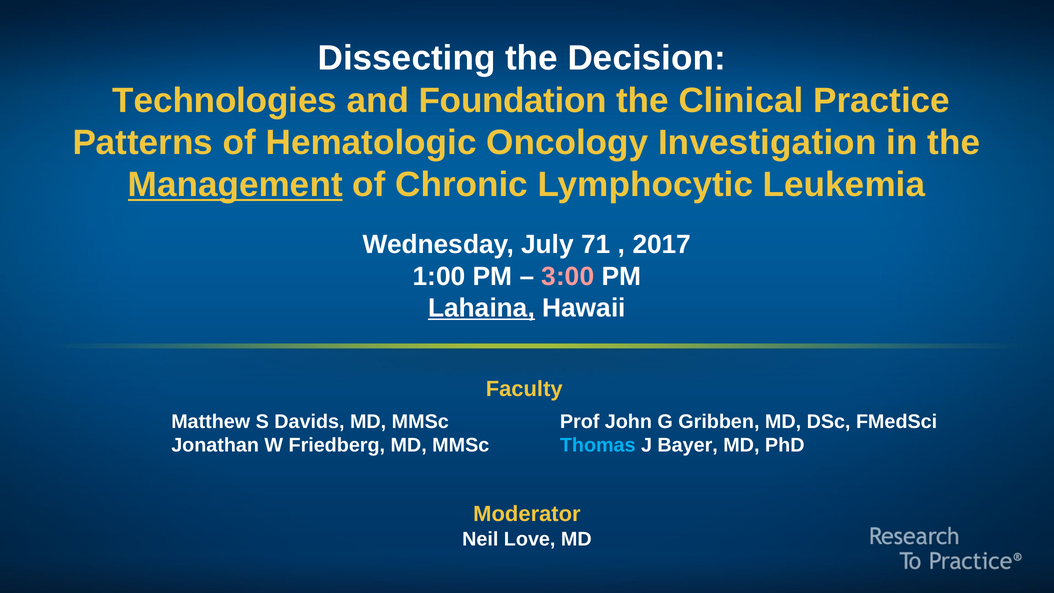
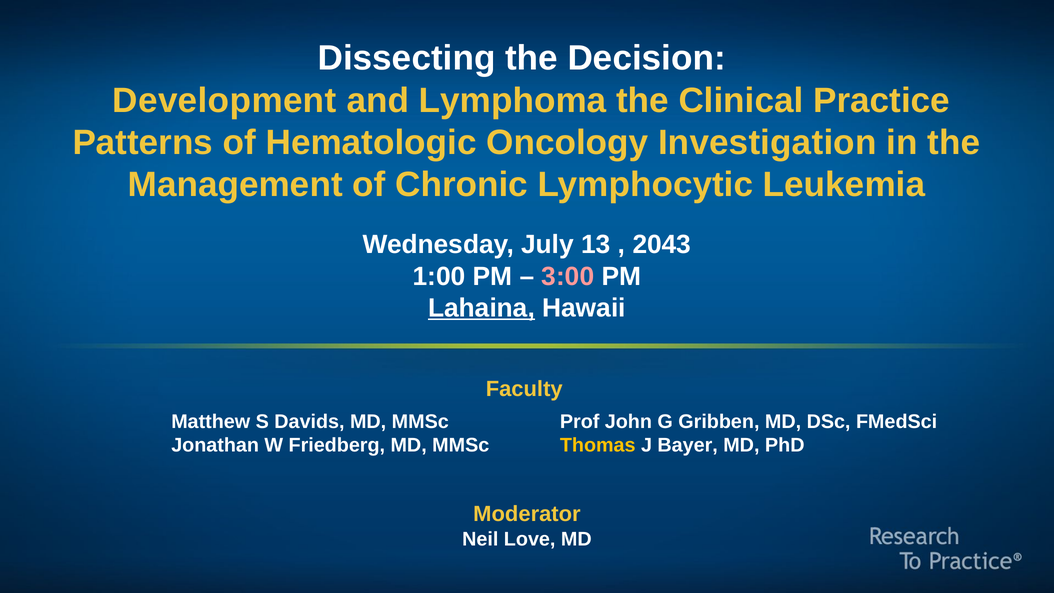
Technologies: Technologies -> Development (224, 100)
Foundation: Foundation -> Lymphoma (513, 100)
Management underline: present -> none (235, 185)
71: 71 -> 13 (596, 245)
2017: 2017 -> 2043 (662, 245)
Thomas colour: light blue -> yellow (598, 445)
